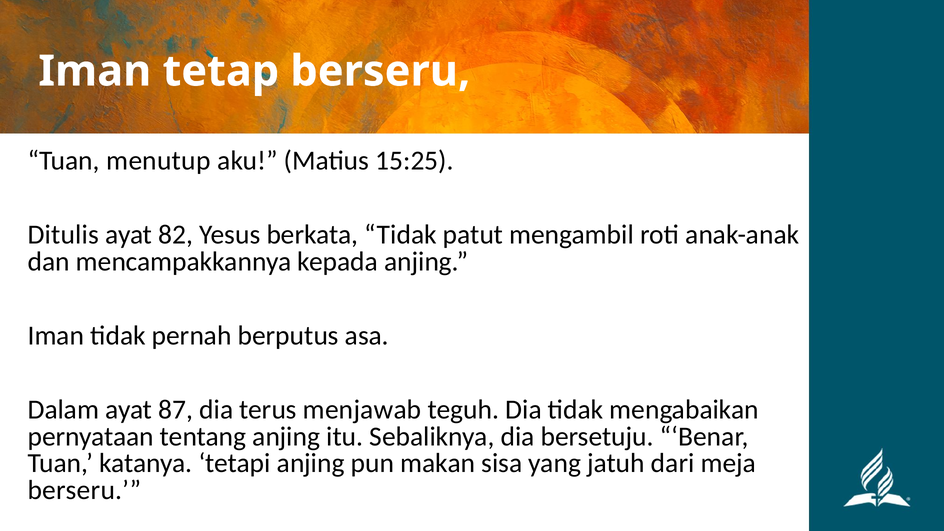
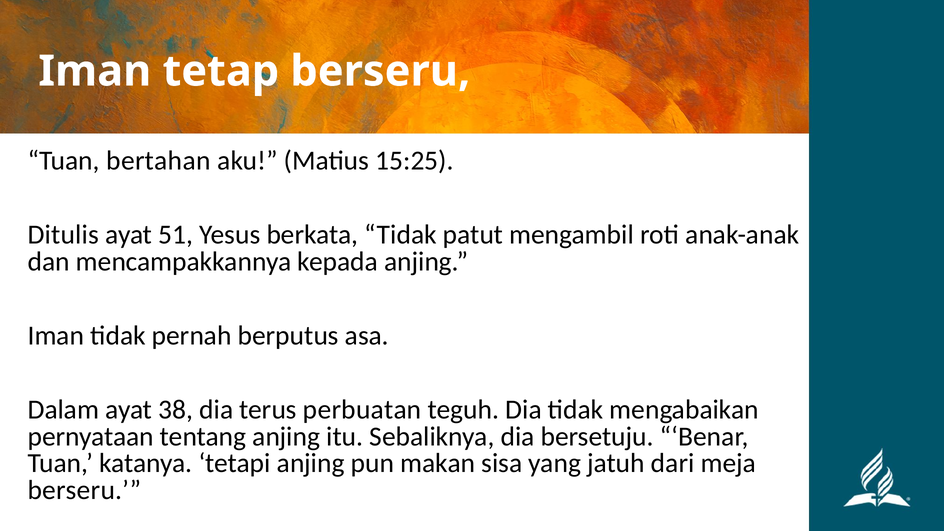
menutup: menutup -> bertahan (158, 160)
82: 82 -> 51 (176, 235)
87: 87 -> 38 (176, 410)
menjawab: menjawab -> perbuatan (362, 410)
